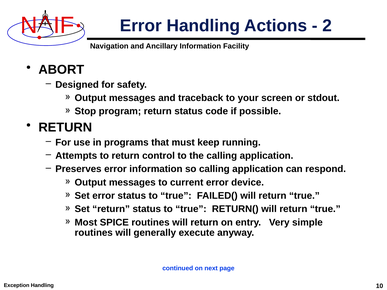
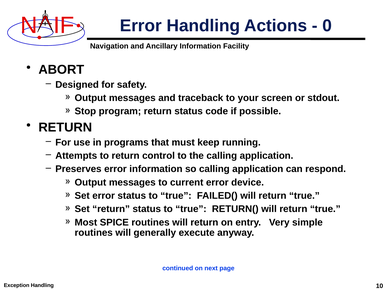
2: 2 -> 0 (327, 26)
